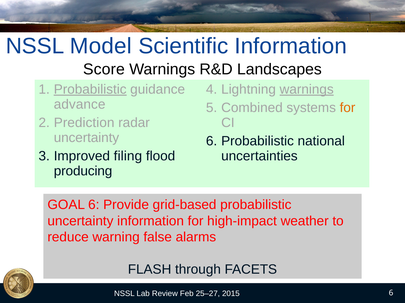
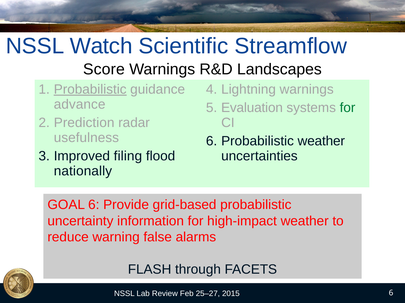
Model: Model -> Watch (101, 46)
Scientific Information: Information -> Streamflow (291, 46)
warnings underline: present -> none (307, 90)
Combined: Combined -> Evaluation (252, 108)
for colour: orange -> green (348, 108)
uncertainty: uncertainty -> usefulness (86, 138)
Probabilistic national: national -> weather (321, 142)
producing: producing -> nationally (83, 172)
